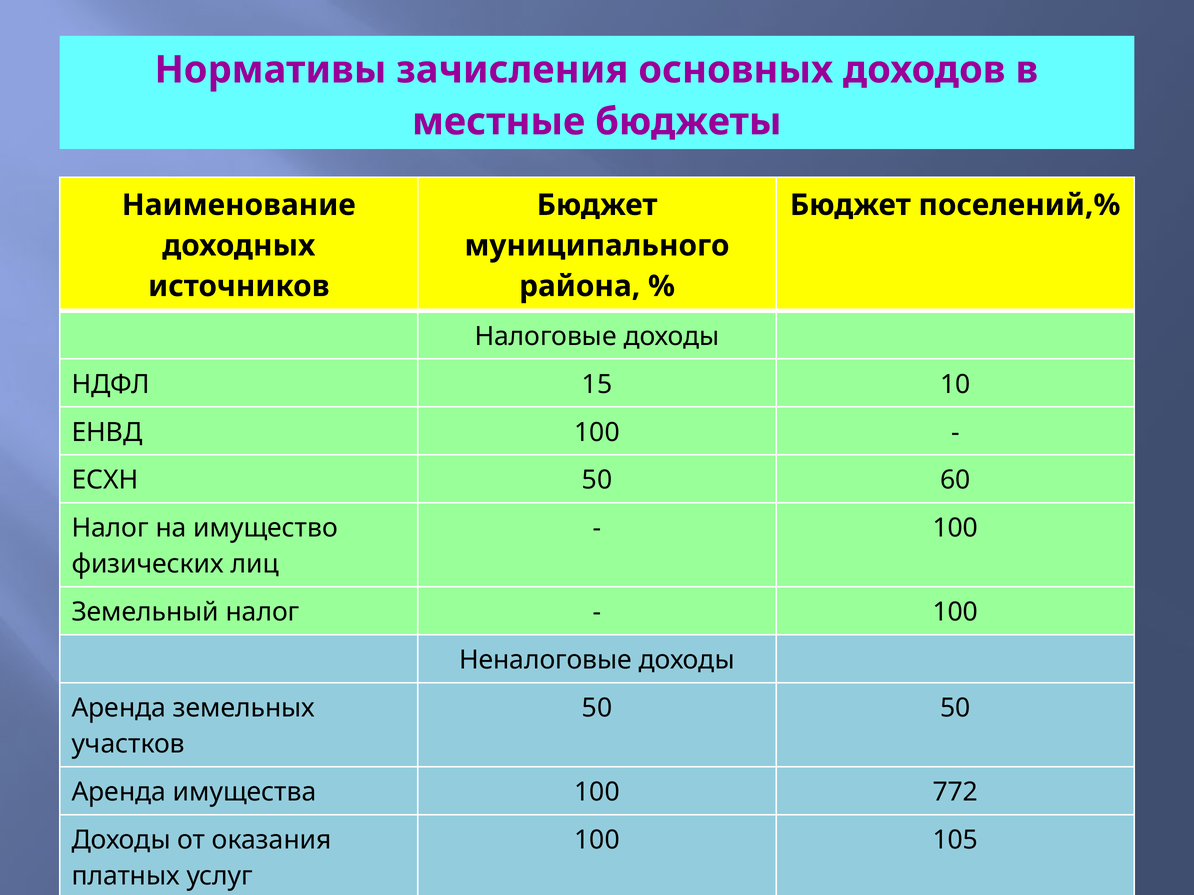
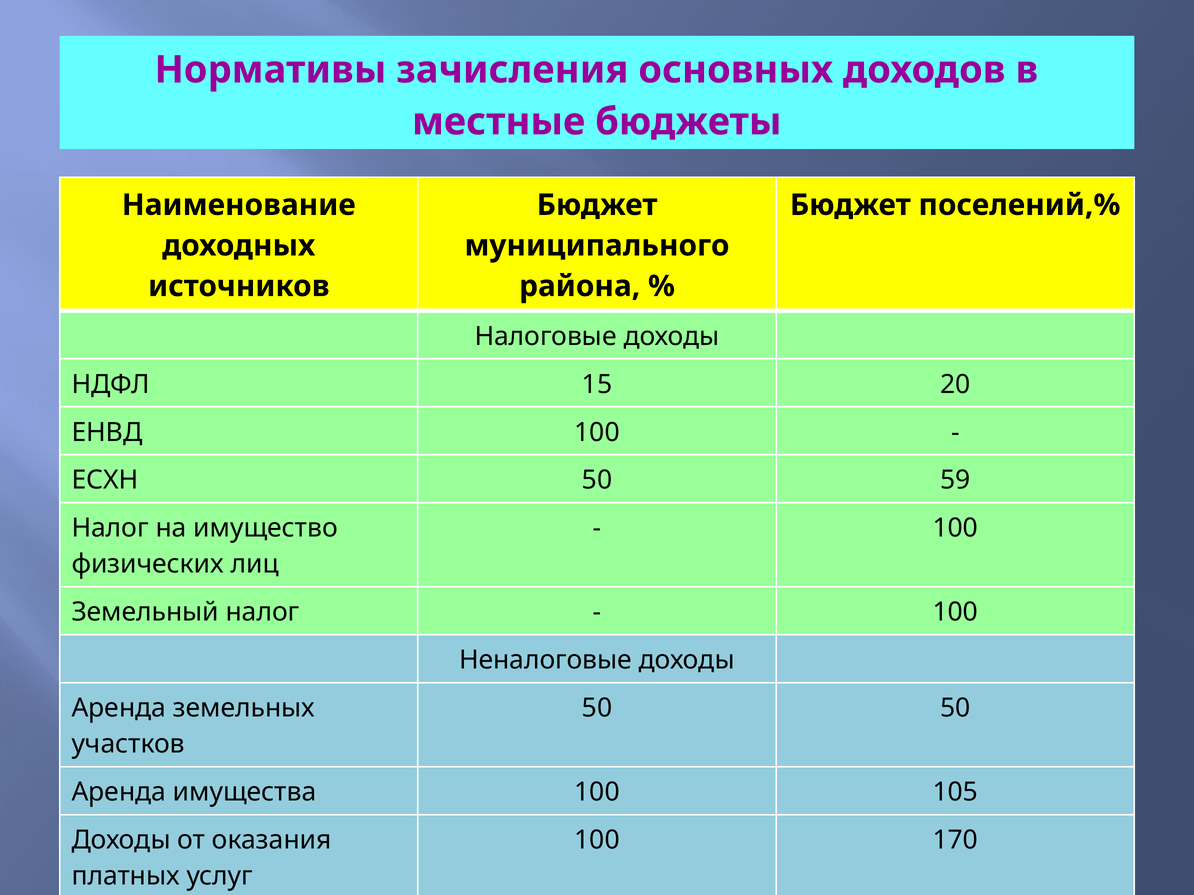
10: 10 -> 20 (955, 385)
60: 60 -> 59 (955, 481)
772: 772 -> 105 (955, 792)
105: 105 -> 170 (955, 840)
